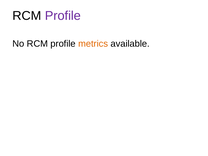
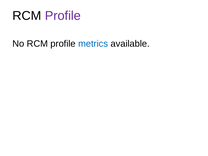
metrics colour: orange -> blue (93, 44)
